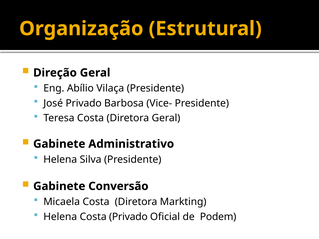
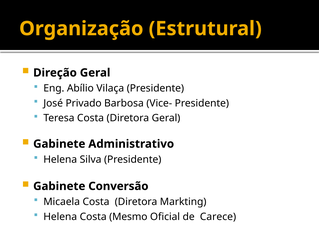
Costa Privado: Privado -> Mesmo (128, 217)
Podem: Podem -> Carece (218, 217)
